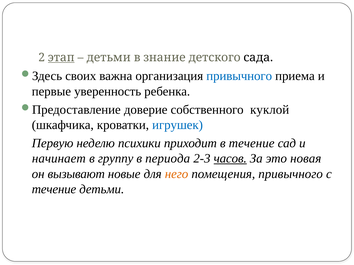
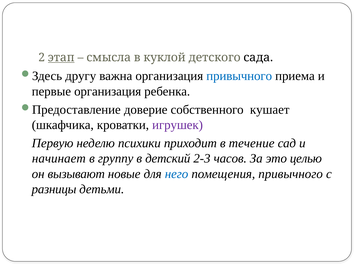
детьми: детьми -> смысла (109, 58)
знание: знание -> куклой (165, 58)
своих: своих -> другу (81, 76)
первые уверенность: уверенность -> организация (108, 92)
куклой: куклой -> кушает (270, 110)
игрушек colour: blue -> purple (178, 125)
периода: периода -> детский (168, 159)
часов underline: present -> none (230, 159)
новая: новая -> целью (306, 159)
него colour: orange -> blue (177, 174)
течение: течение -> разницы (54, 189)
